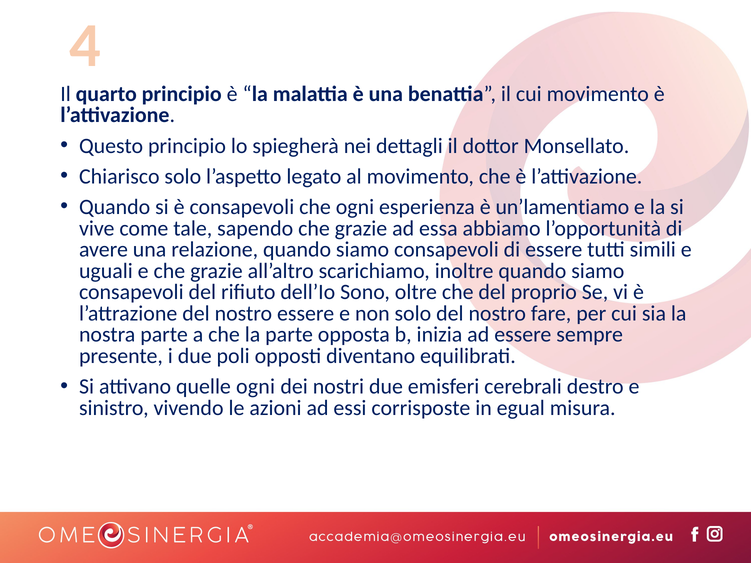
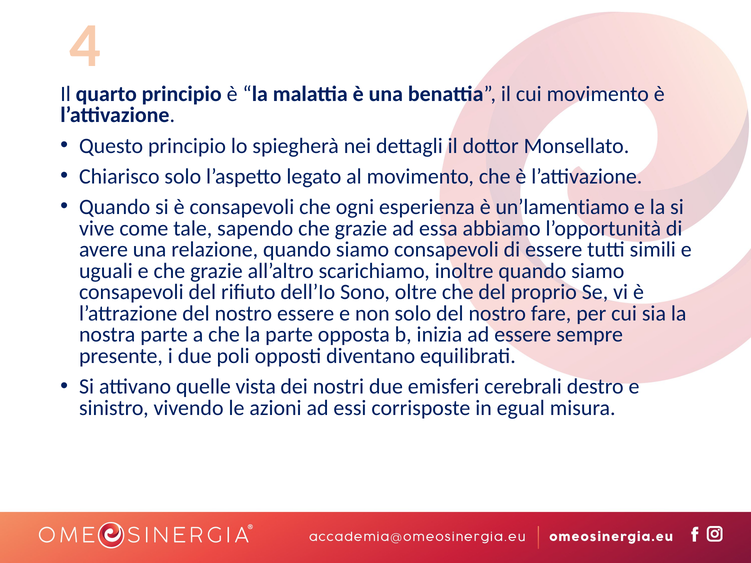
quelle ogni: ogni -> vista (256, 387)
